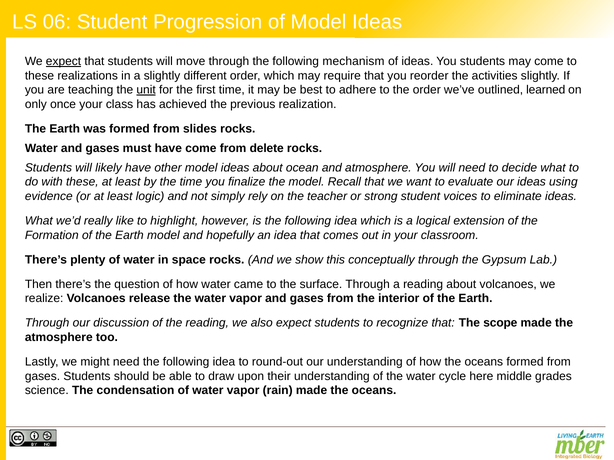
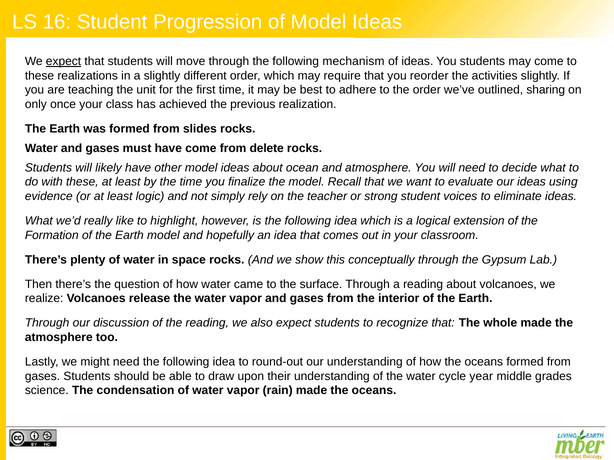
06: 06 -> 16 (57, 22)
unit underline: present -> none (146, 90)
learned: learned -> sharing (546, 90)
scope: scope -> whole (500, 323)
here: here -> year (481, 377)
